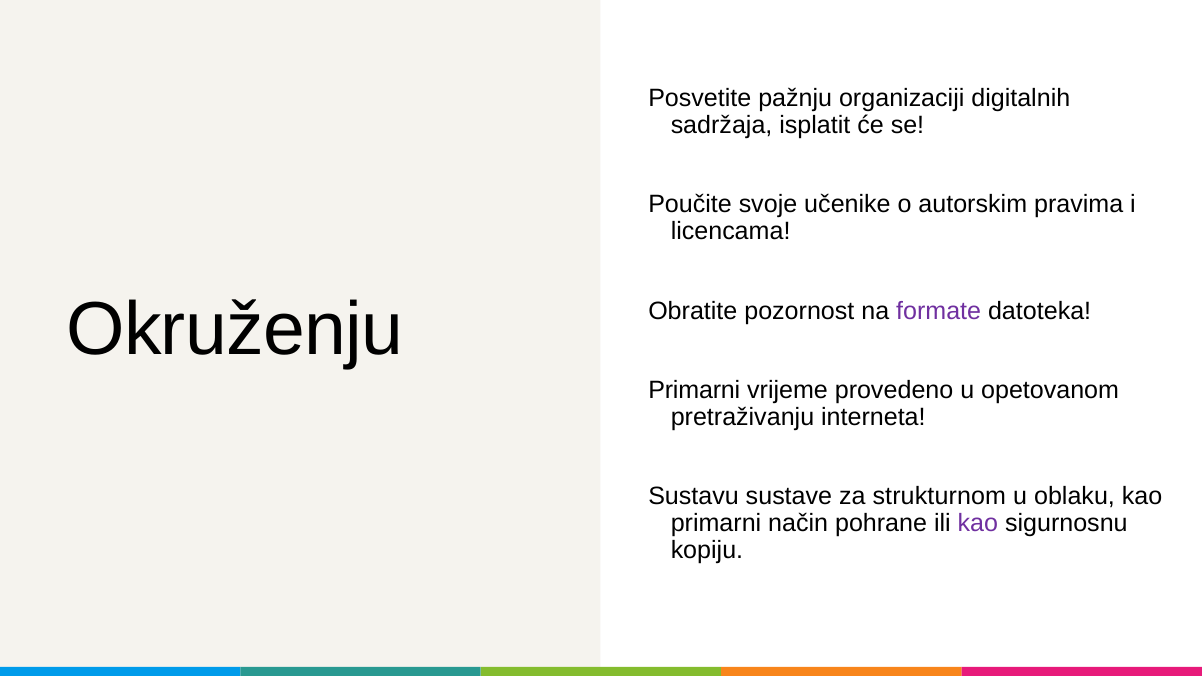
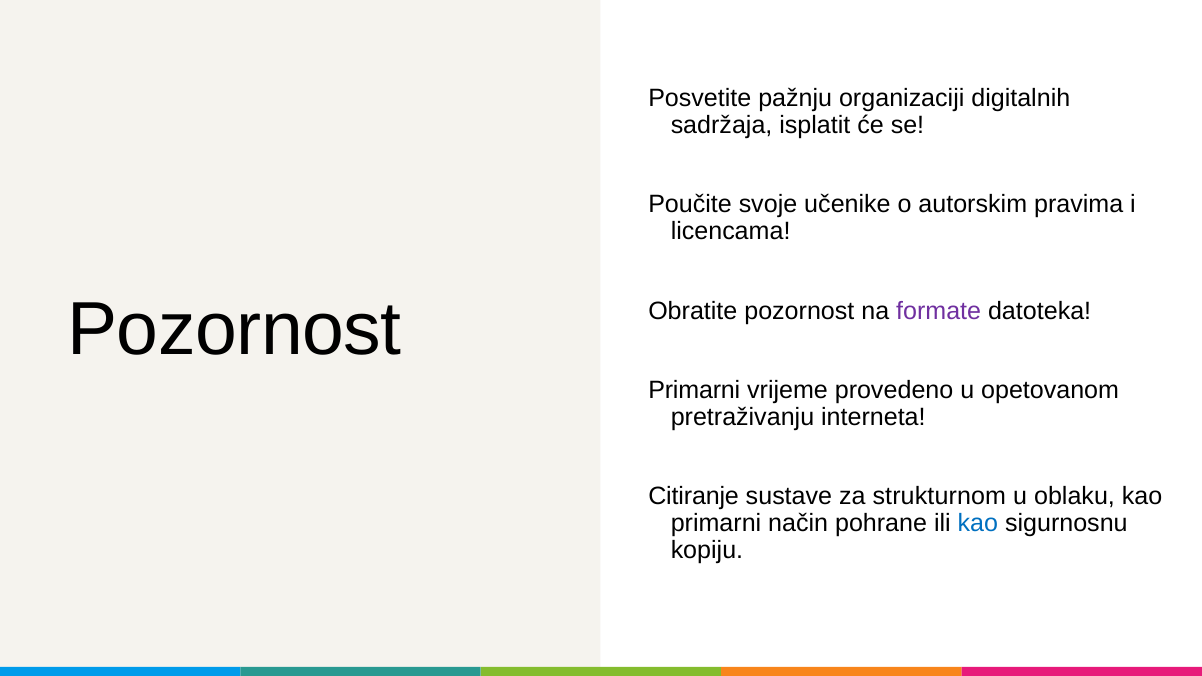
Okruženju: Okruženju -> Pozornost (235, 329)
Sustavu: Sustavu -> Citiranje (694, 496)
kao colour: purple -> blue (978, 523)
